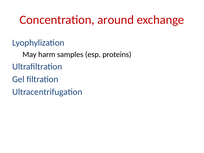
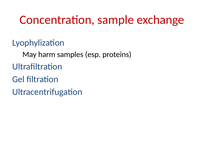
around: around -> sample (116, 20)
